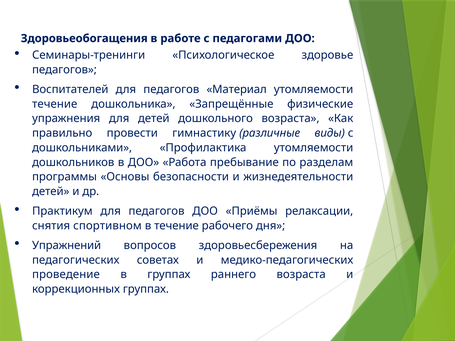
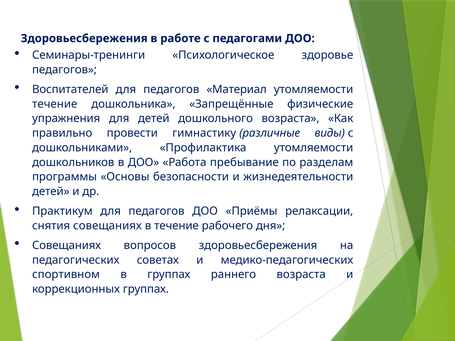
Здоровьеобогащения: Здоровьеобогащения -> Здоровьесбережения (84, 38)
снятия спортивном: спортивном -> совещаниях (107, 226)
Упражнений: Упражнений -> Совещаниях (67, 246)
проведение: проведение -> спортивном (66, 275)
